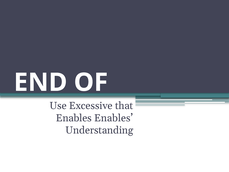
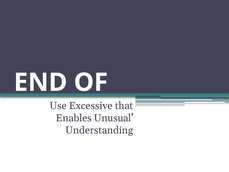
Enables Enables: Enables -> Unusual (114, 118)
